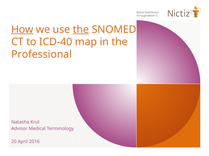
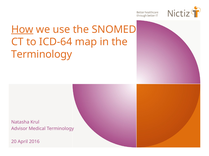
the underline: present -> none (81, 30)
ICD-40: ICD-40 -> ICD-64 (56, 42)
Professional: Professional -> Terminology (42, 55)
